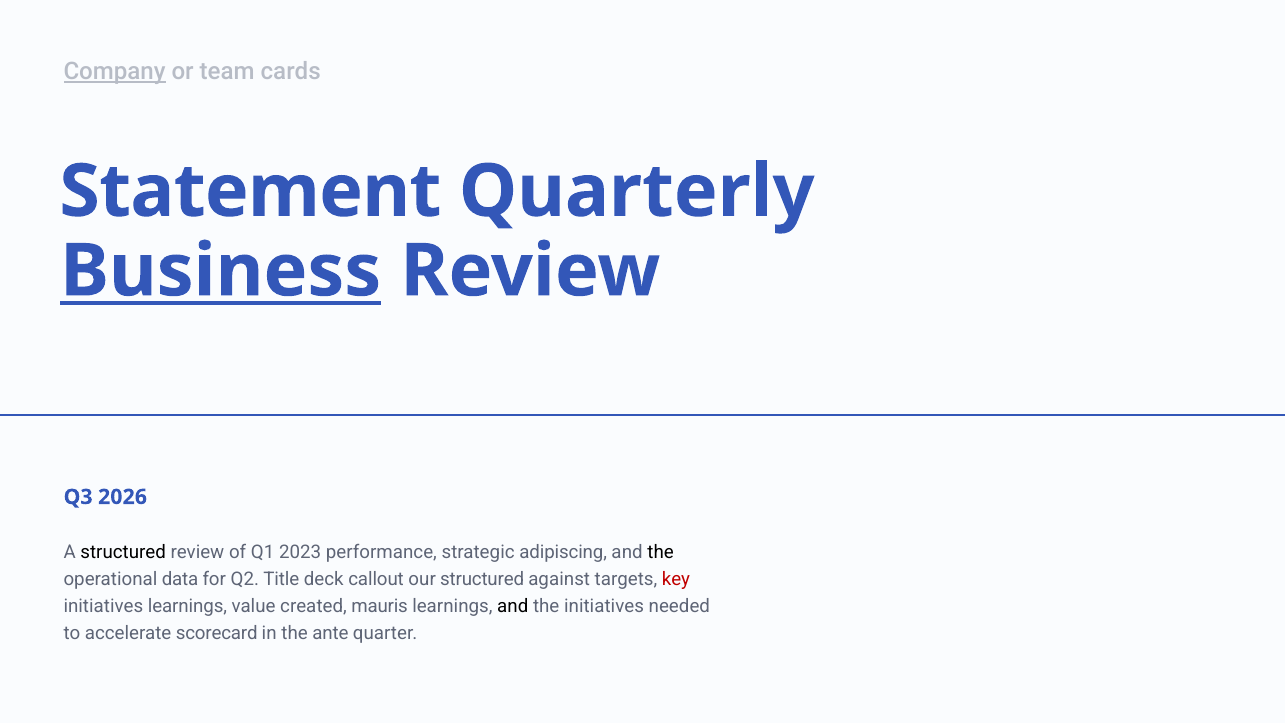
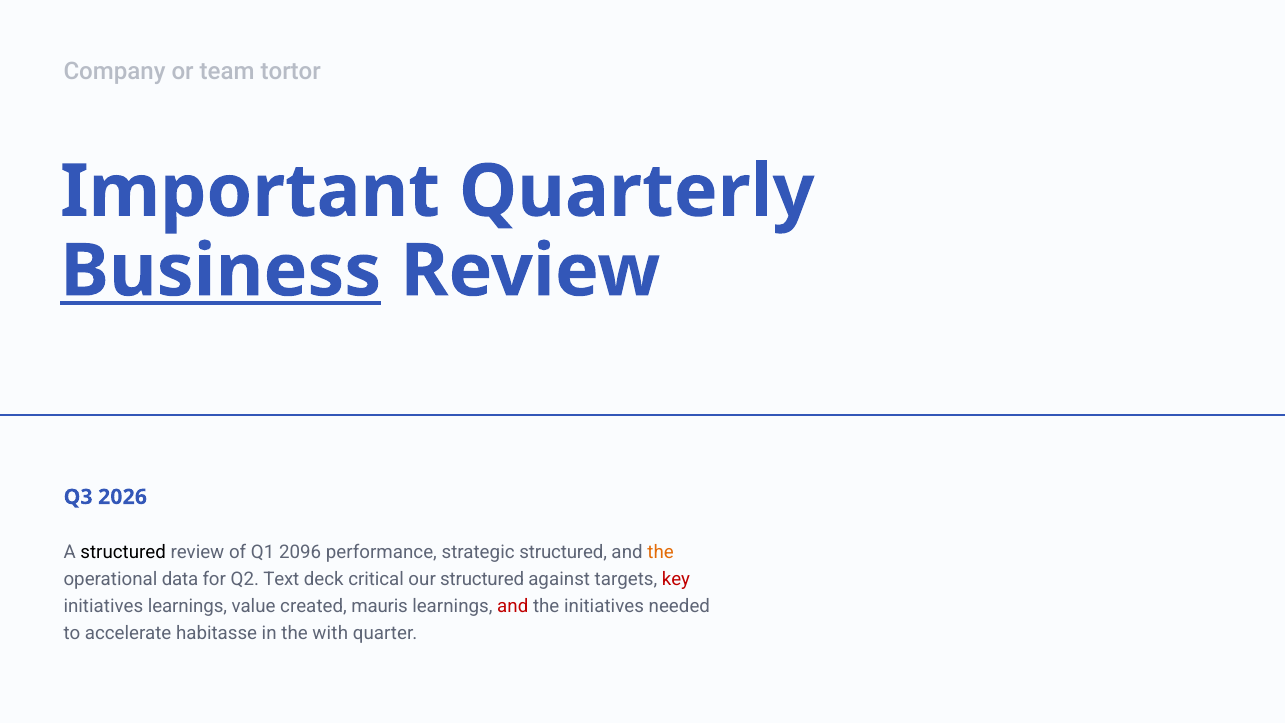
Company underline: present -> none (115, 71)
cards: cards -> tortor (291, 71)
Statement: Statement -> Important (250, 192)
2023: 2023 -> 2096 (300, 552)
strategic adipiscing: adipiscing -> structured (563, 552)
the colour: black -> orange (661, 552)
Title: Title -> Text (281, 579)
callout: callout -> critical (376, 579)
and colour: black -> red (513, 606)
scorecard: scorecard -> habitasse (217, 633)
ante: ante -> with (330, 633)
